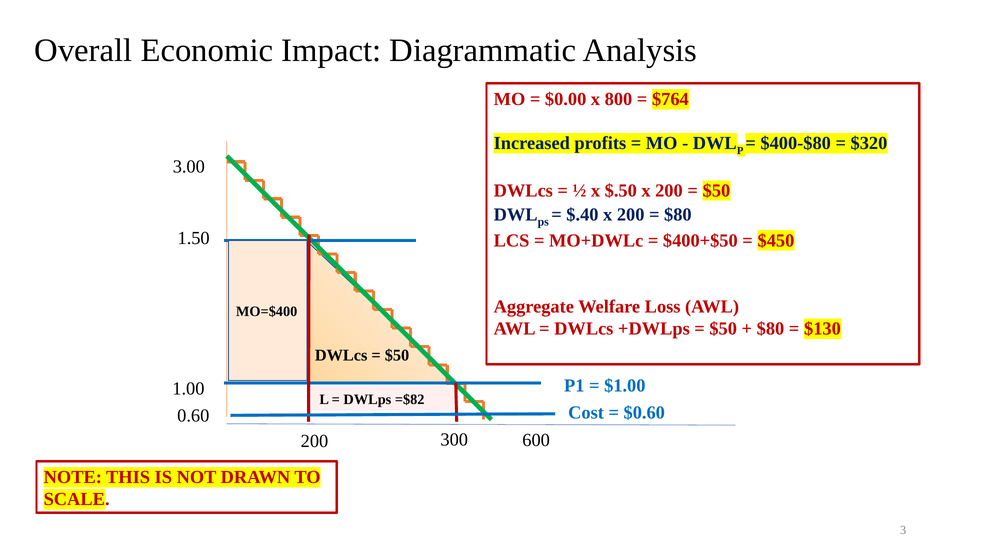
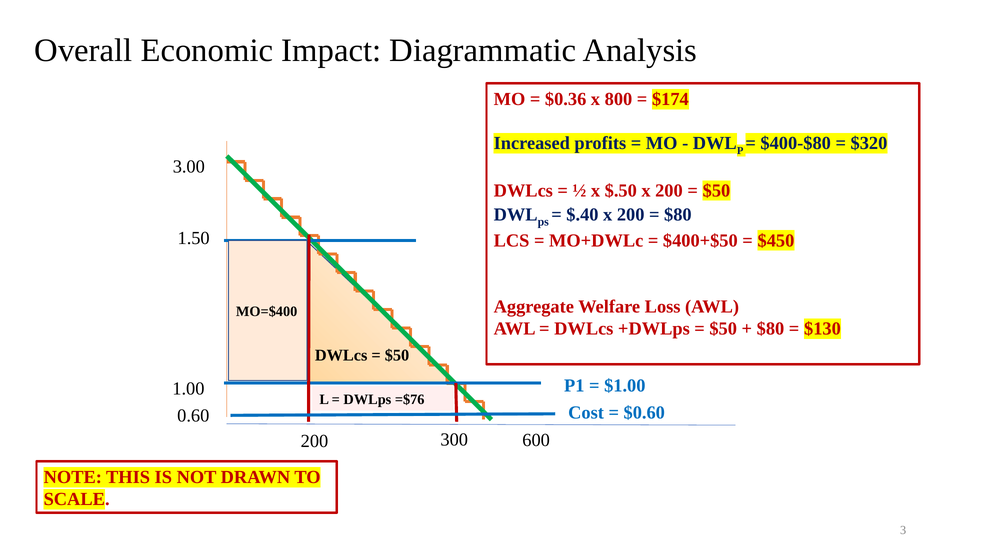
$0.00: $0.00 -> $0.36 (566, 99)
$764: $764 -> $174 (670, 99)
=$82: =$82 -> =$76 (410, 399)
